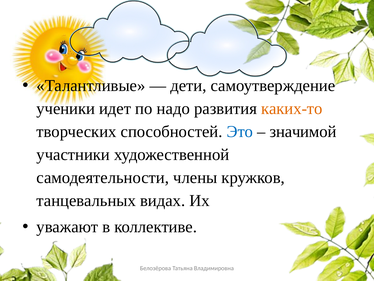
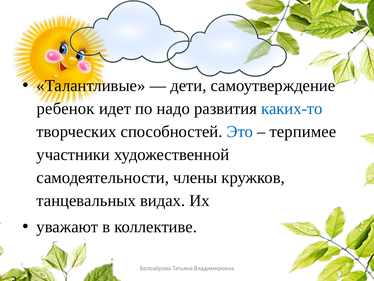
ученики: ученики -> ребенок (66, 108)
каких-то colour: orange -> blue (292, 108)
значимой: значимой -> терпимее (303, 131)
